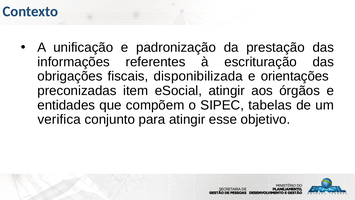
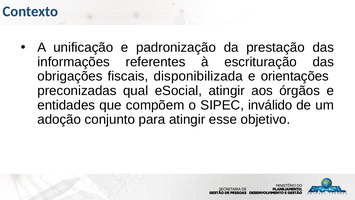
item: item -> qual (136, 91)
tabelas: tabelas -> inválido (270, 105)
verifica: verifica -> adoção (59, 119)
